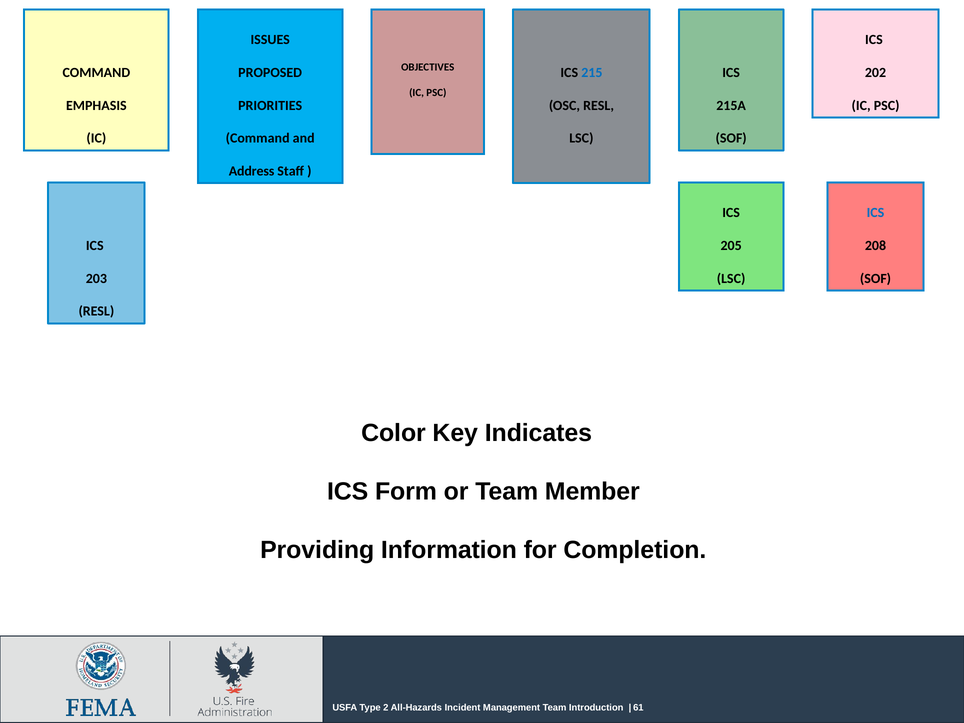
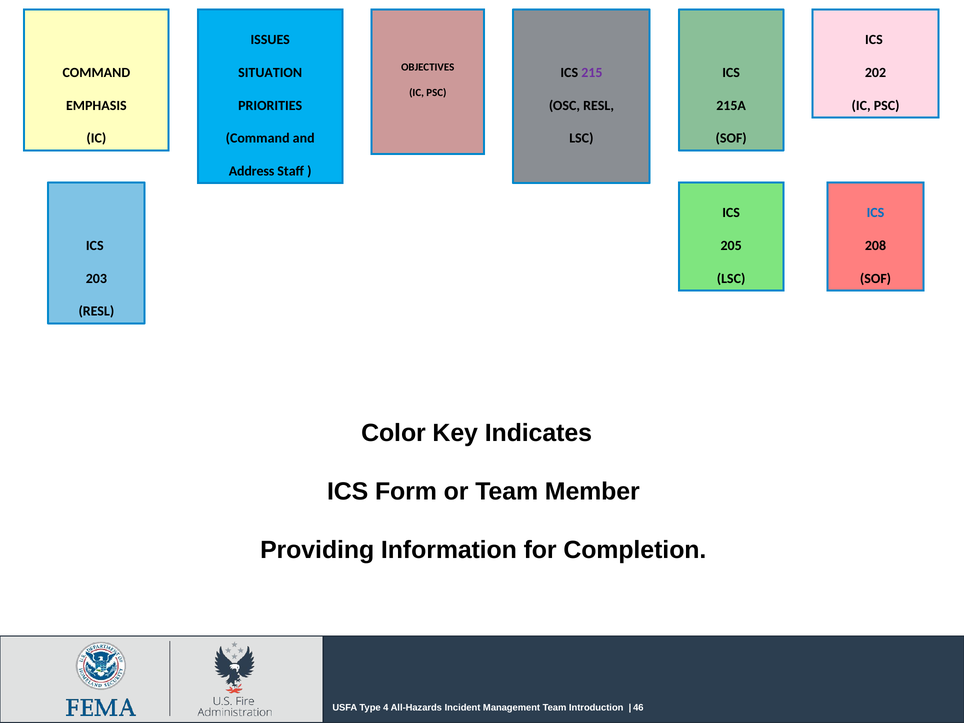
PROPOSED: PROPOSED -> SITUATION (270, 73)
215 colour: blue -> purple (592, 73)
2: 2 -> 4 (386, 708)
61: 61 -> 46 (638, 708)
